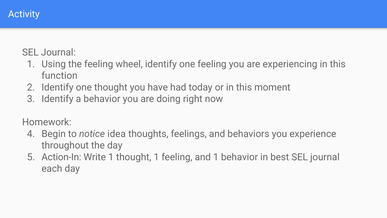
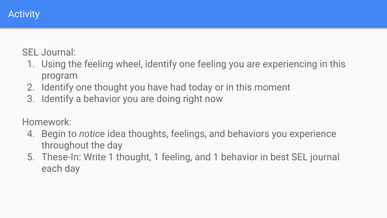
function: function -> program (60, 76)
Action-In: Action-In -> These-In (61, 157)
